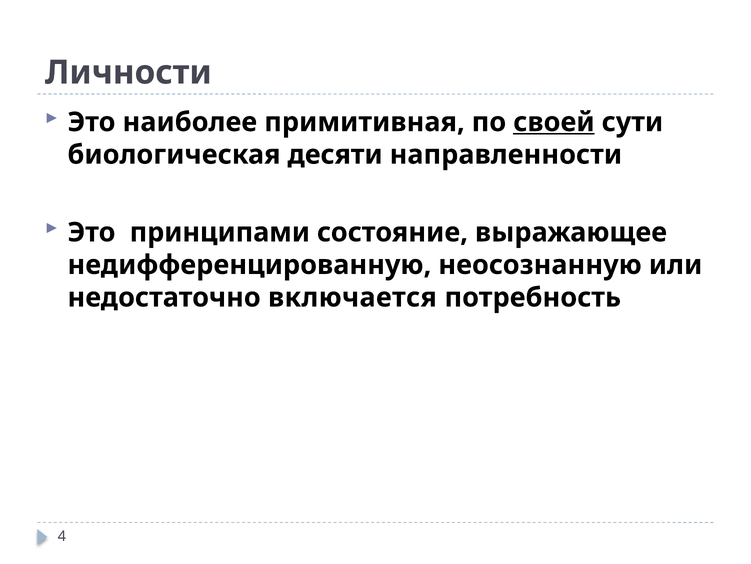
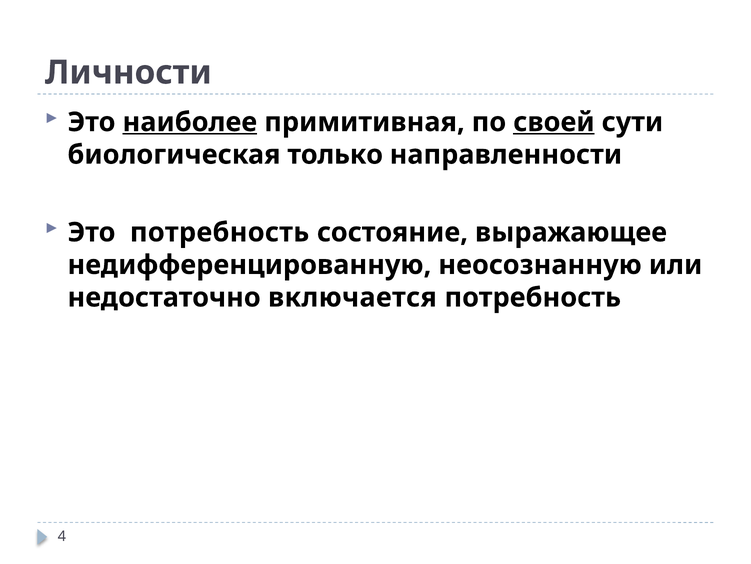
наиболее underline: none -> present (190, 122)
десяти: десяти -> только (335, 155)
Это принципами: принципами -> потребность (220, 232)
